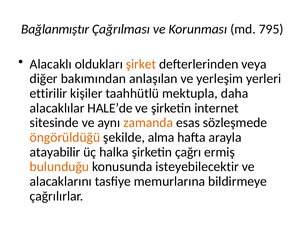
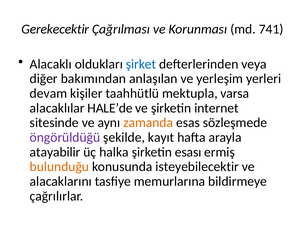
Bağlanmıştır: Bağlanmıştır -> Gerekecektir (55, 29)
795: 795 -> 741 (271, 29)
şirket colour: orange -> blue (141, 64)
ettirilir: ettirilir -> devam (48, 93)
daha: daha -> varsa (235, 93)
öngörüldüğü colour: orange -> purple (65, 137)
alma: alma -> kayıt (161, 137)
çağrı: çağrı -> esası (188, 152)
